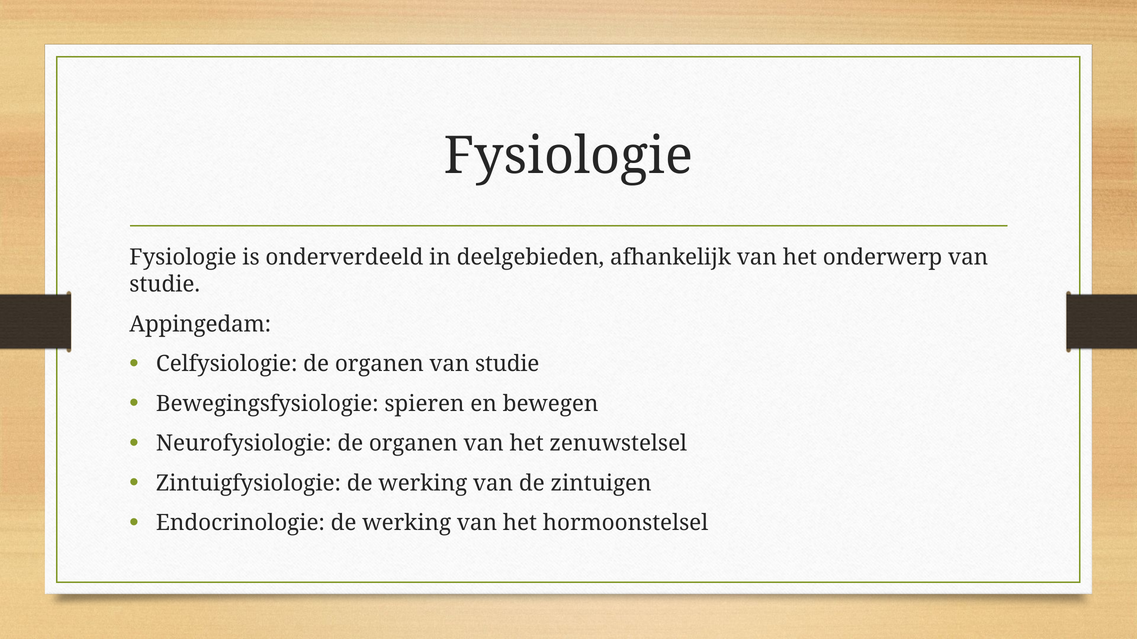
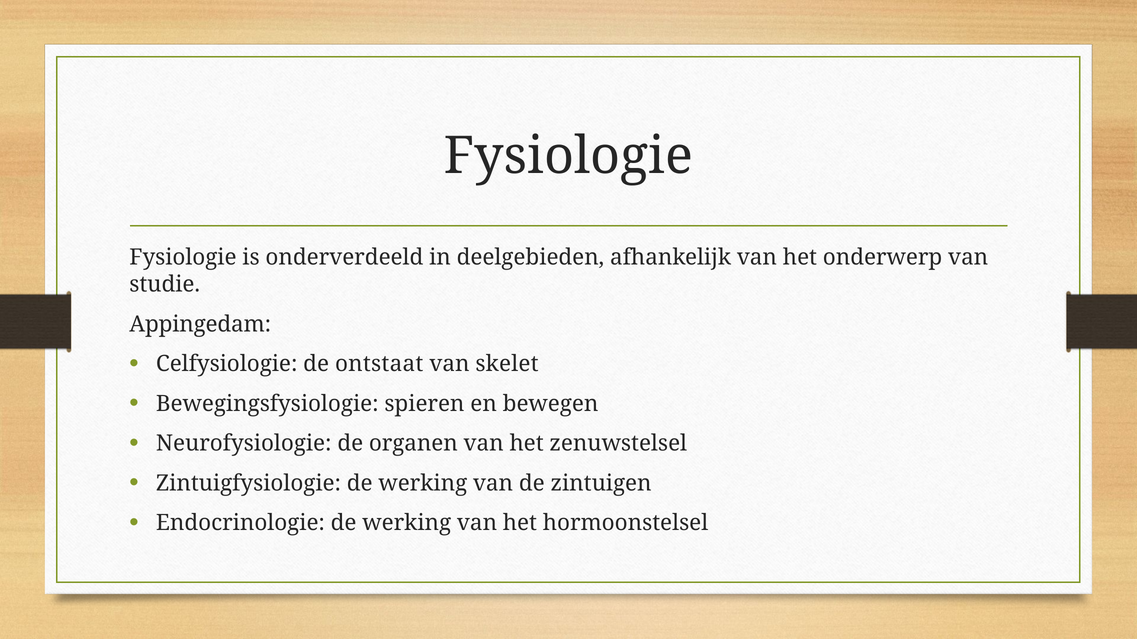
Celfysiologie de organen: organen -> ontstaat (379, 364)
studie: studie -> skelet (507, 364)
